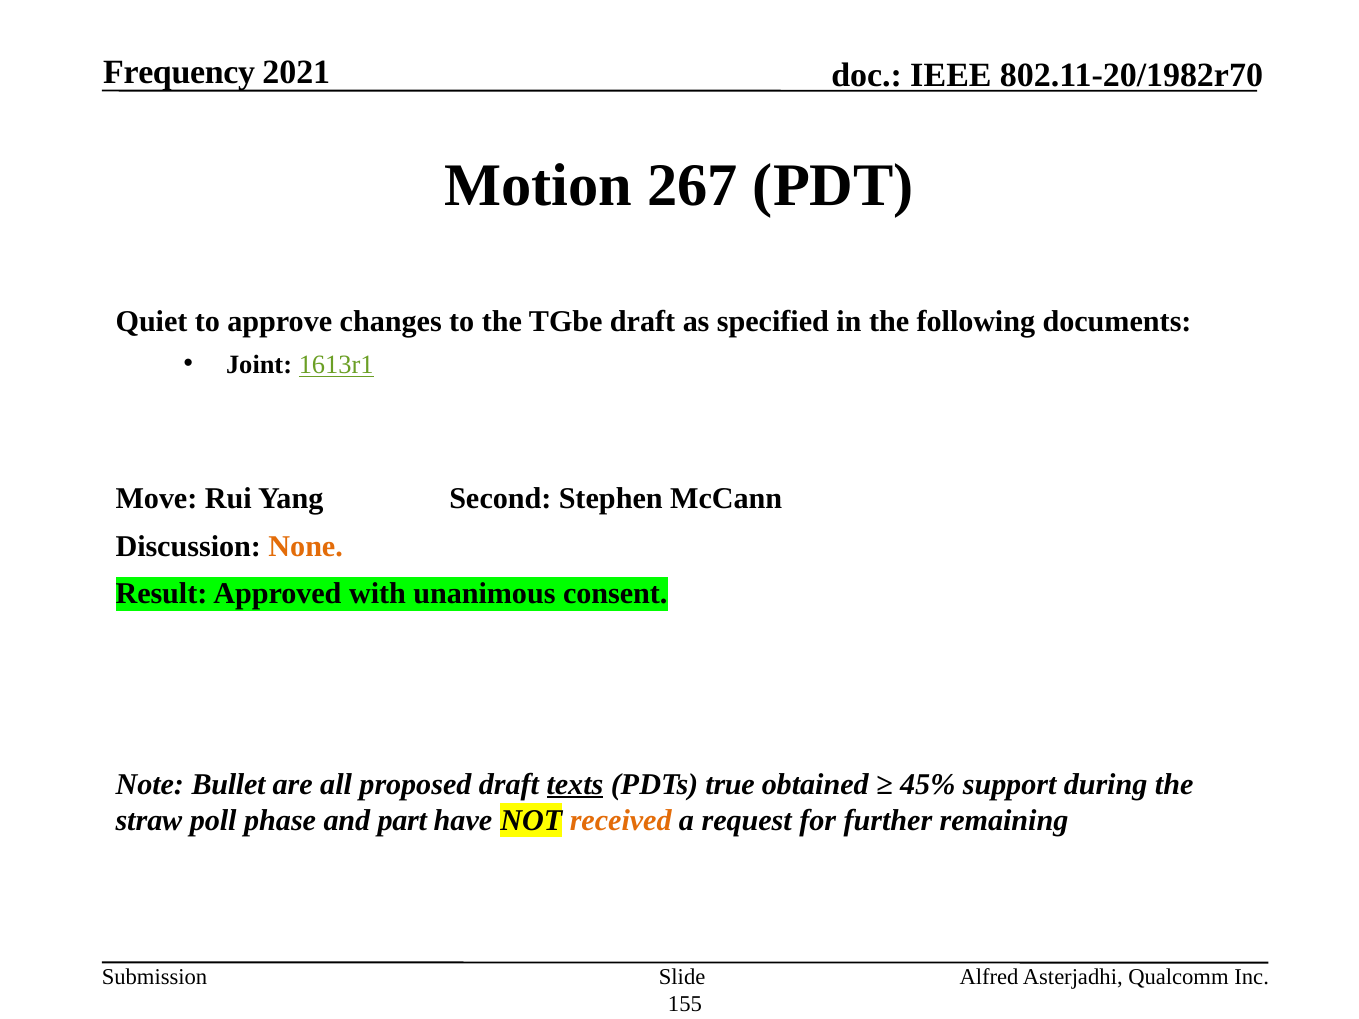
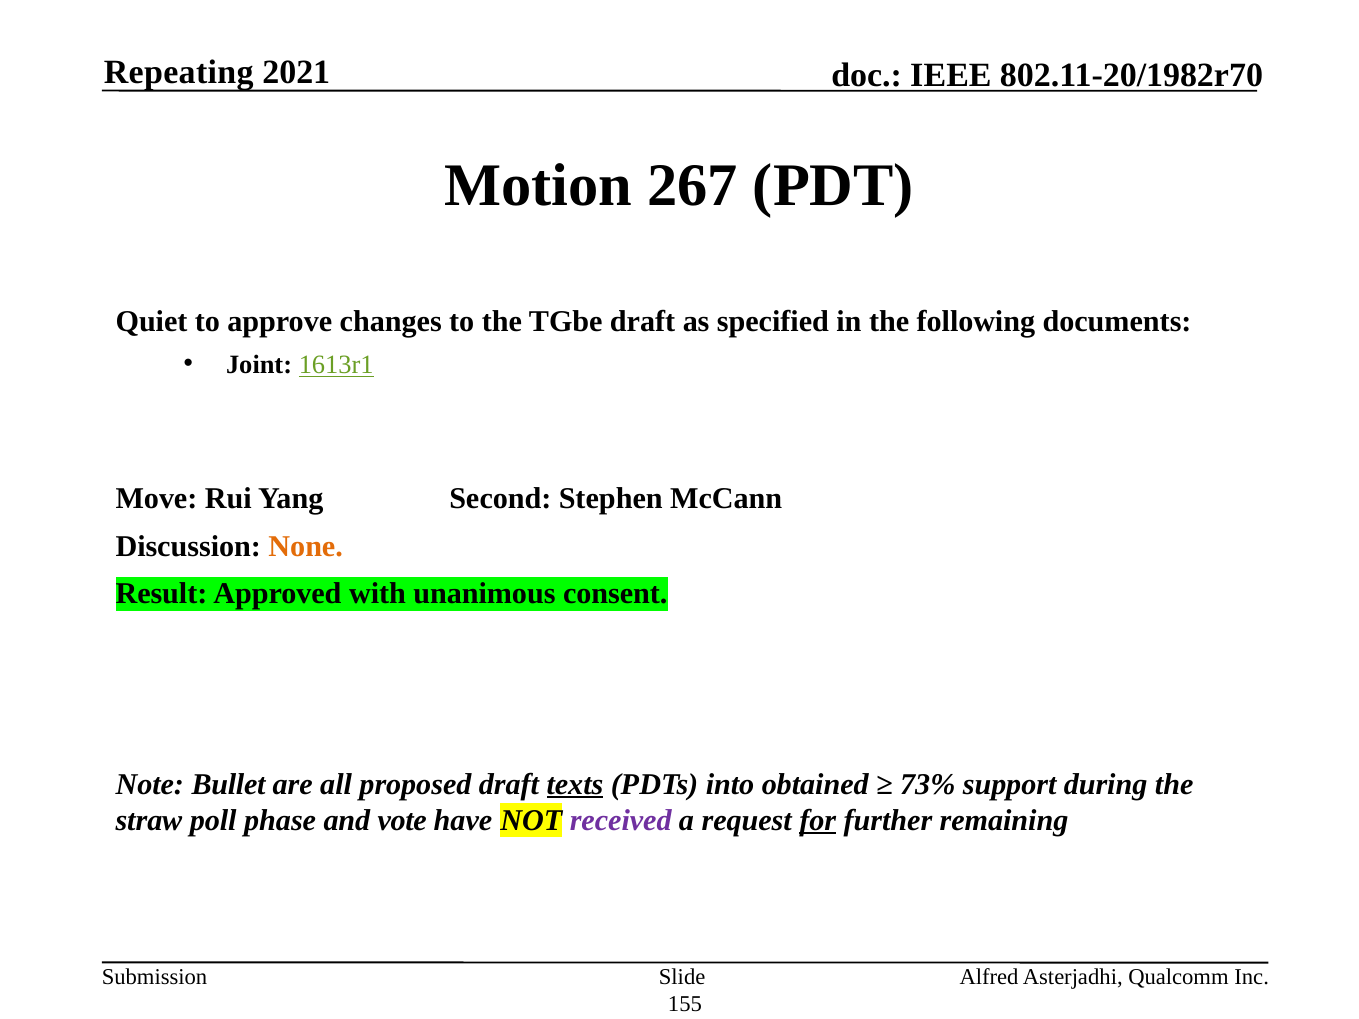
Frequency: Frequency -> Repeating (179, 72)
true: true -> into (730, 784)
45%: 45% -> 73% (928, 784)
part: part -> vote (402, 821)
received colour: orange -> purple (621, 821)
for underline: none -> present (818, 821)
